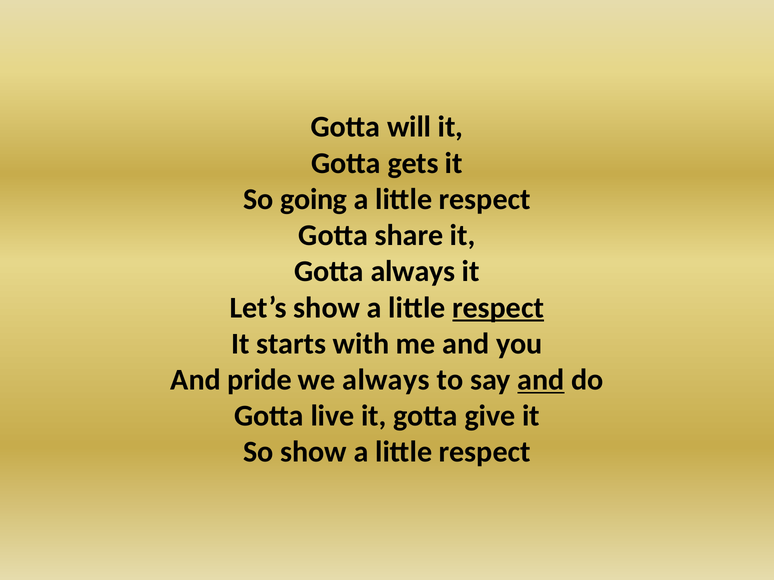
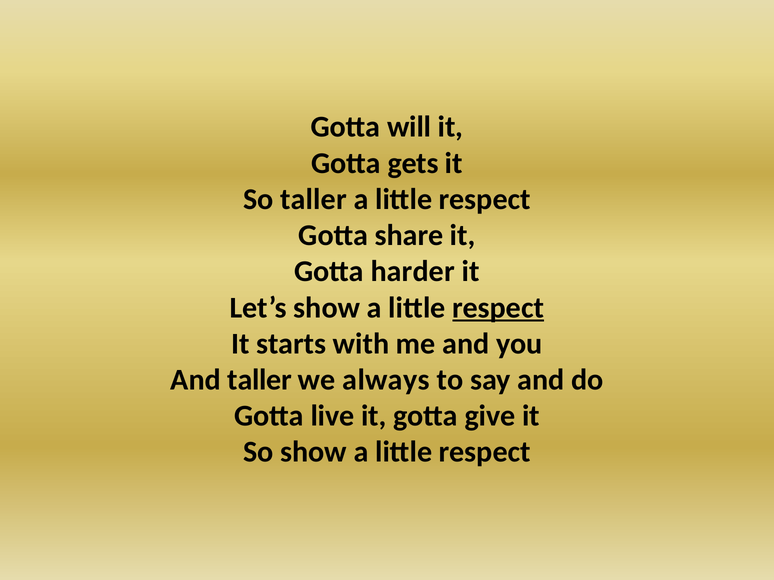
So going: going -> taller (314, 199)
Gotta always: always -> harder (413, 272)
And pride: pride -> taller (260, 380)
and underline: present -> none (541, 380)
